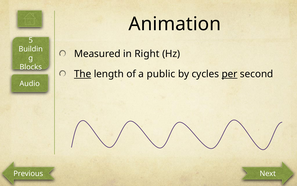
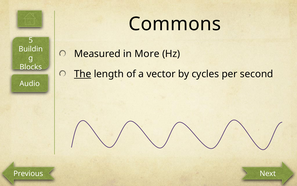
Animation: Animation -> Commons (175, 24)
Right: Right -> More (147, 54)
public: public -> vector (161, 74)
per underline: present -> none (230, 74)
